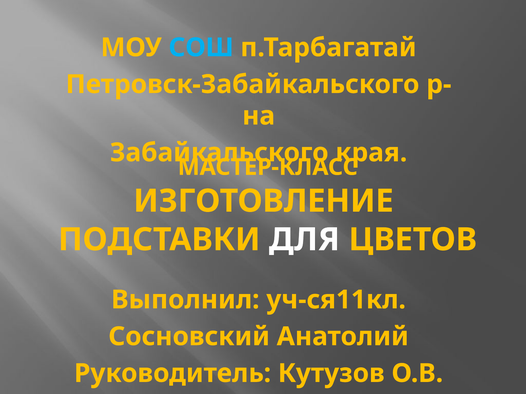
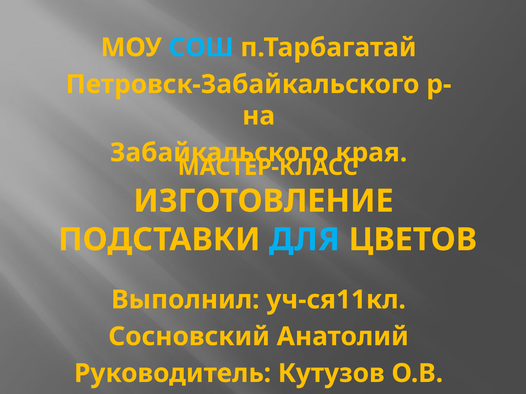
ДЛЯ colour: white -> light blue (304, 240)
